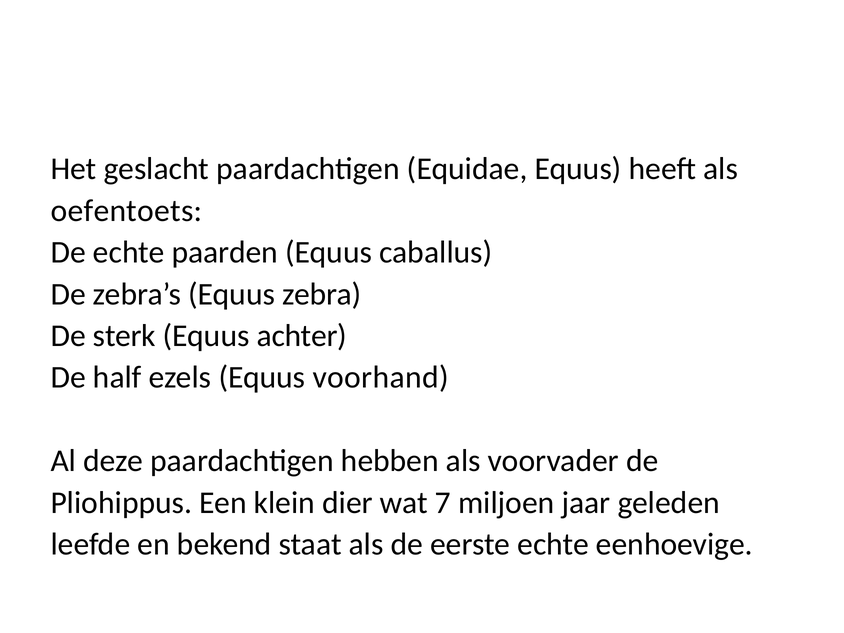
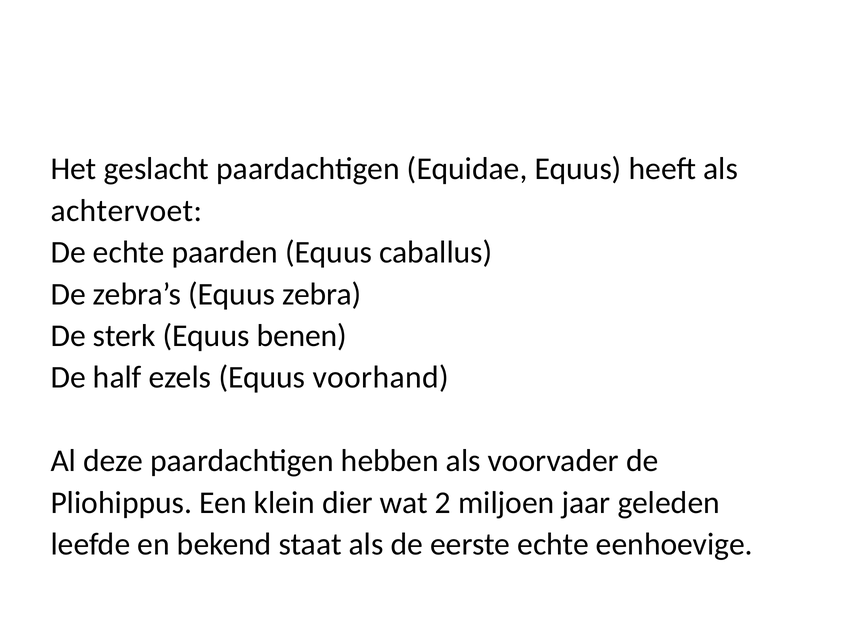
oefentoets: oefentoets -> achtervoet (126, 211)
achter: achter -> benen (302, 336)
7: 7 -> 2 (443, 503)
